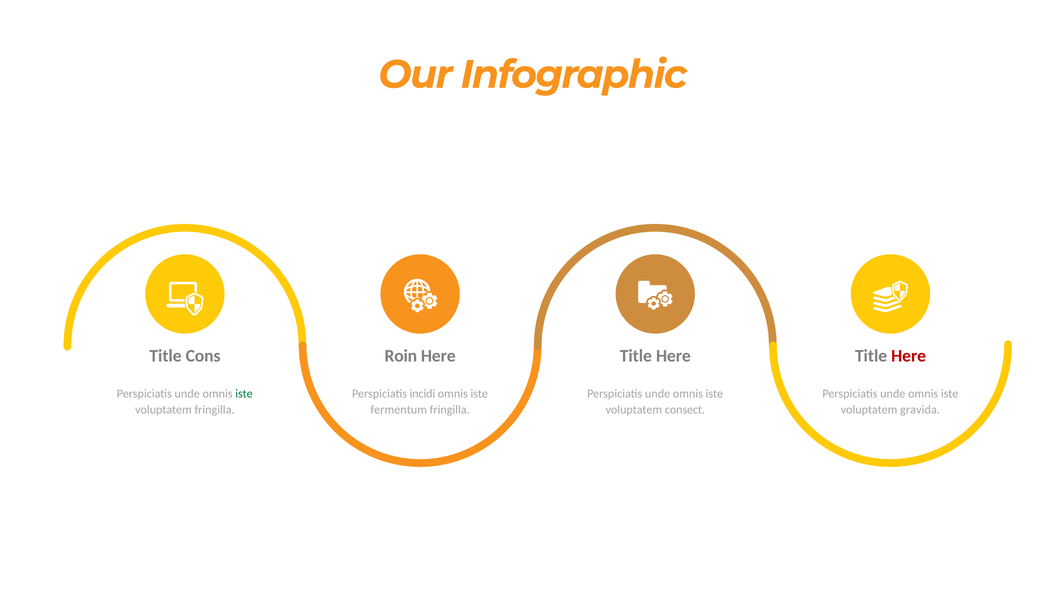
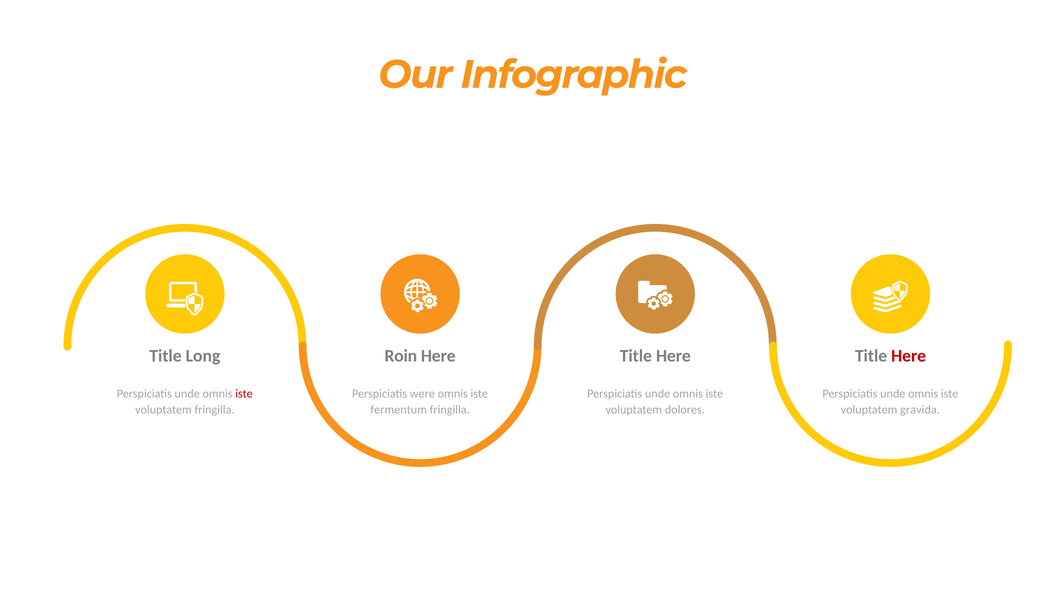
Cons: Cons -> Long (203, 356)
iste colour: green -> red (244, 394)
incidi: incidi -> were (422, 394)
consect: consect -> dolores (685, 410)
